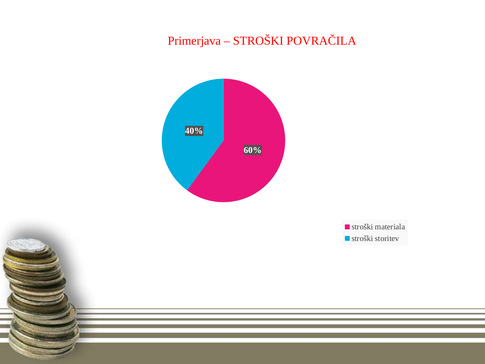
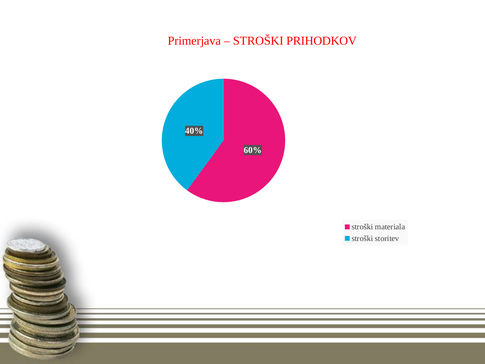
POVRAČILA: POVRAČILA -> PRIHODKOV (322, 41)
